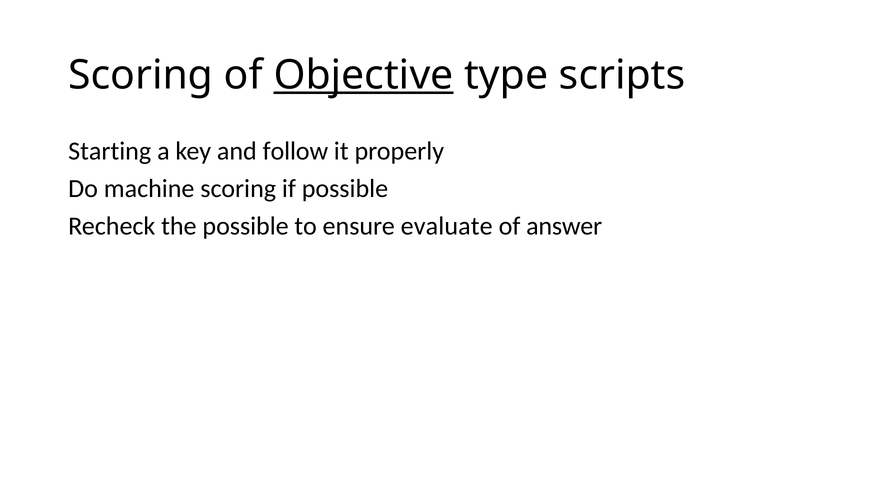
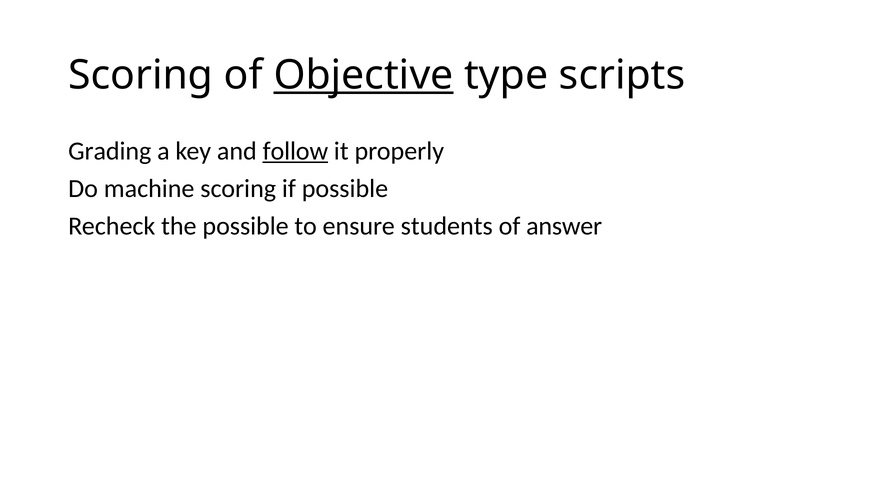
Starting: Starting -> Grading (110, 151)
follow underline: none -> present (295, 151)
evaluate: evaluate -> students (447, 226)
